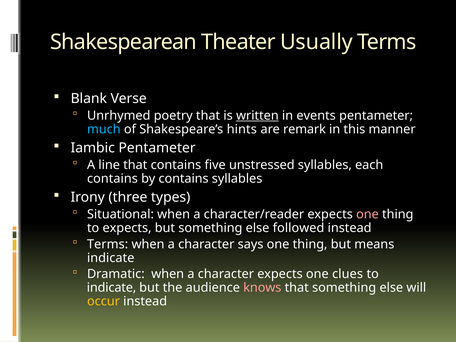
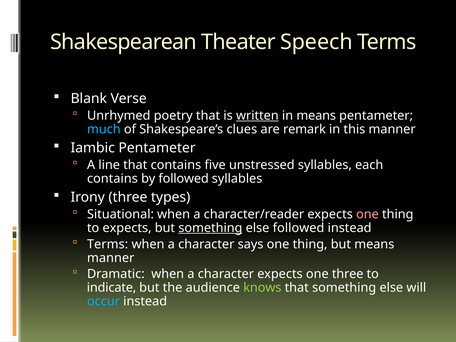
Usually: Usually -> Speech (316, 42)
in events: events -> means (316, 116)
hints: hints -> clues (242, 129)
by contains: contains -> followed (184, 179)
something underline: none -> present (210, 228)
indicate: indicate -> manner (111, 258)
one clues: clues -> three (348, 274)
knows colour: pink -> light green (262, 288)
occur colour: yellow -> light blue (103, 301)
